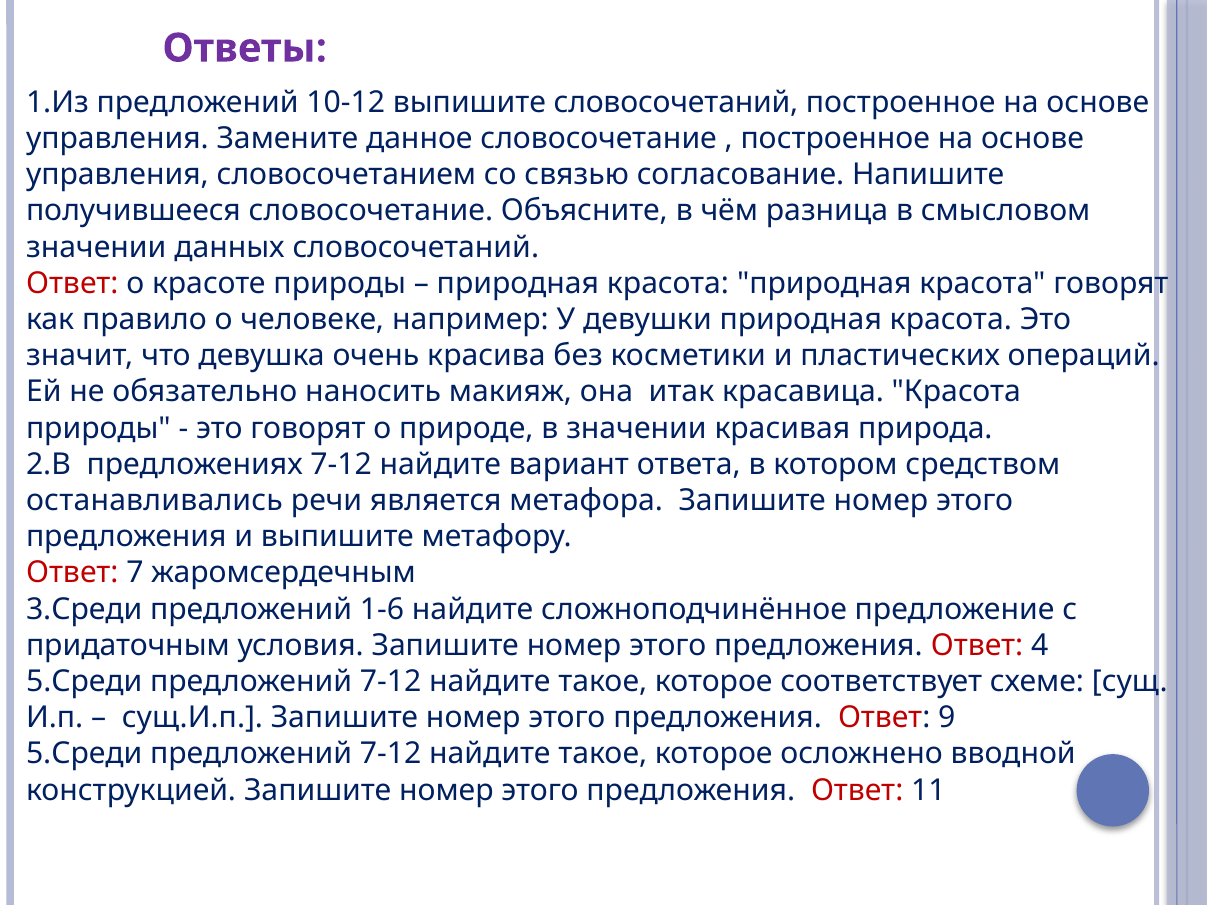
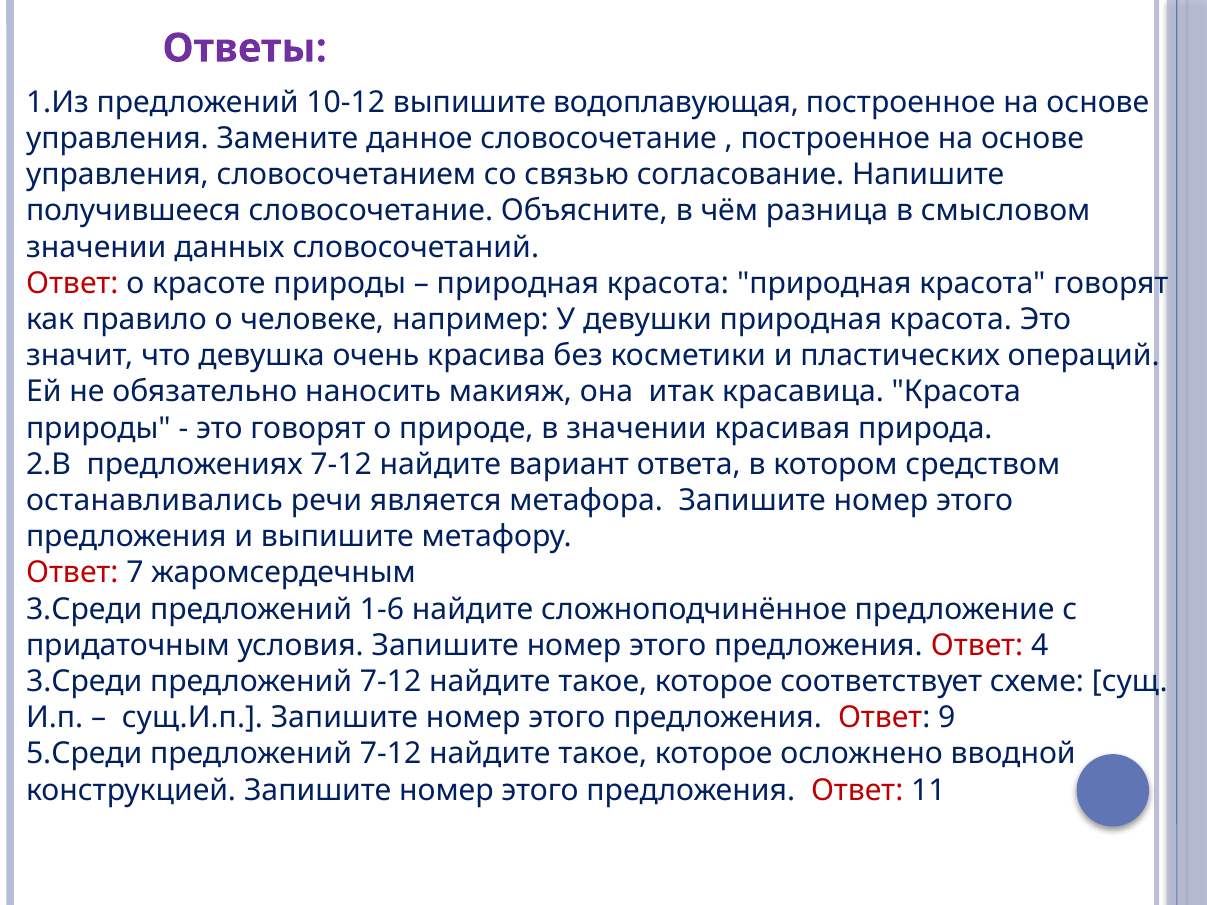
выпишите словосочетаний: словосочетаний -> водоплавующая (676, 102)
5.Среди: 5.Среди -> 3.Среди (84, 682)
